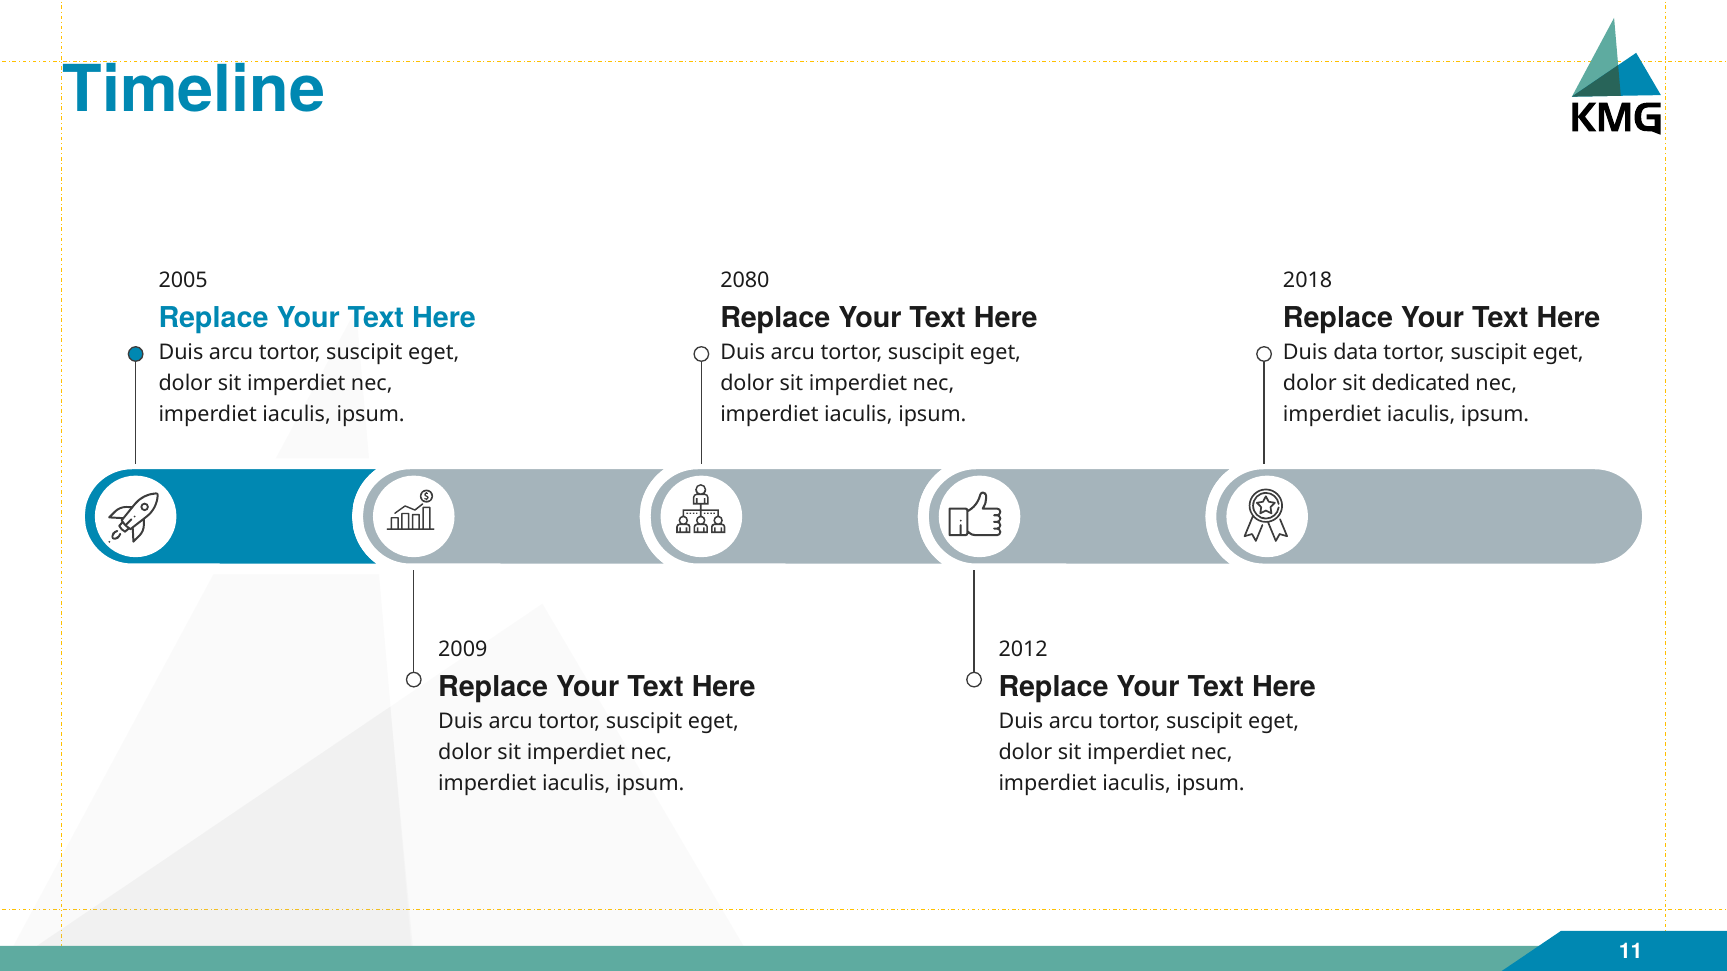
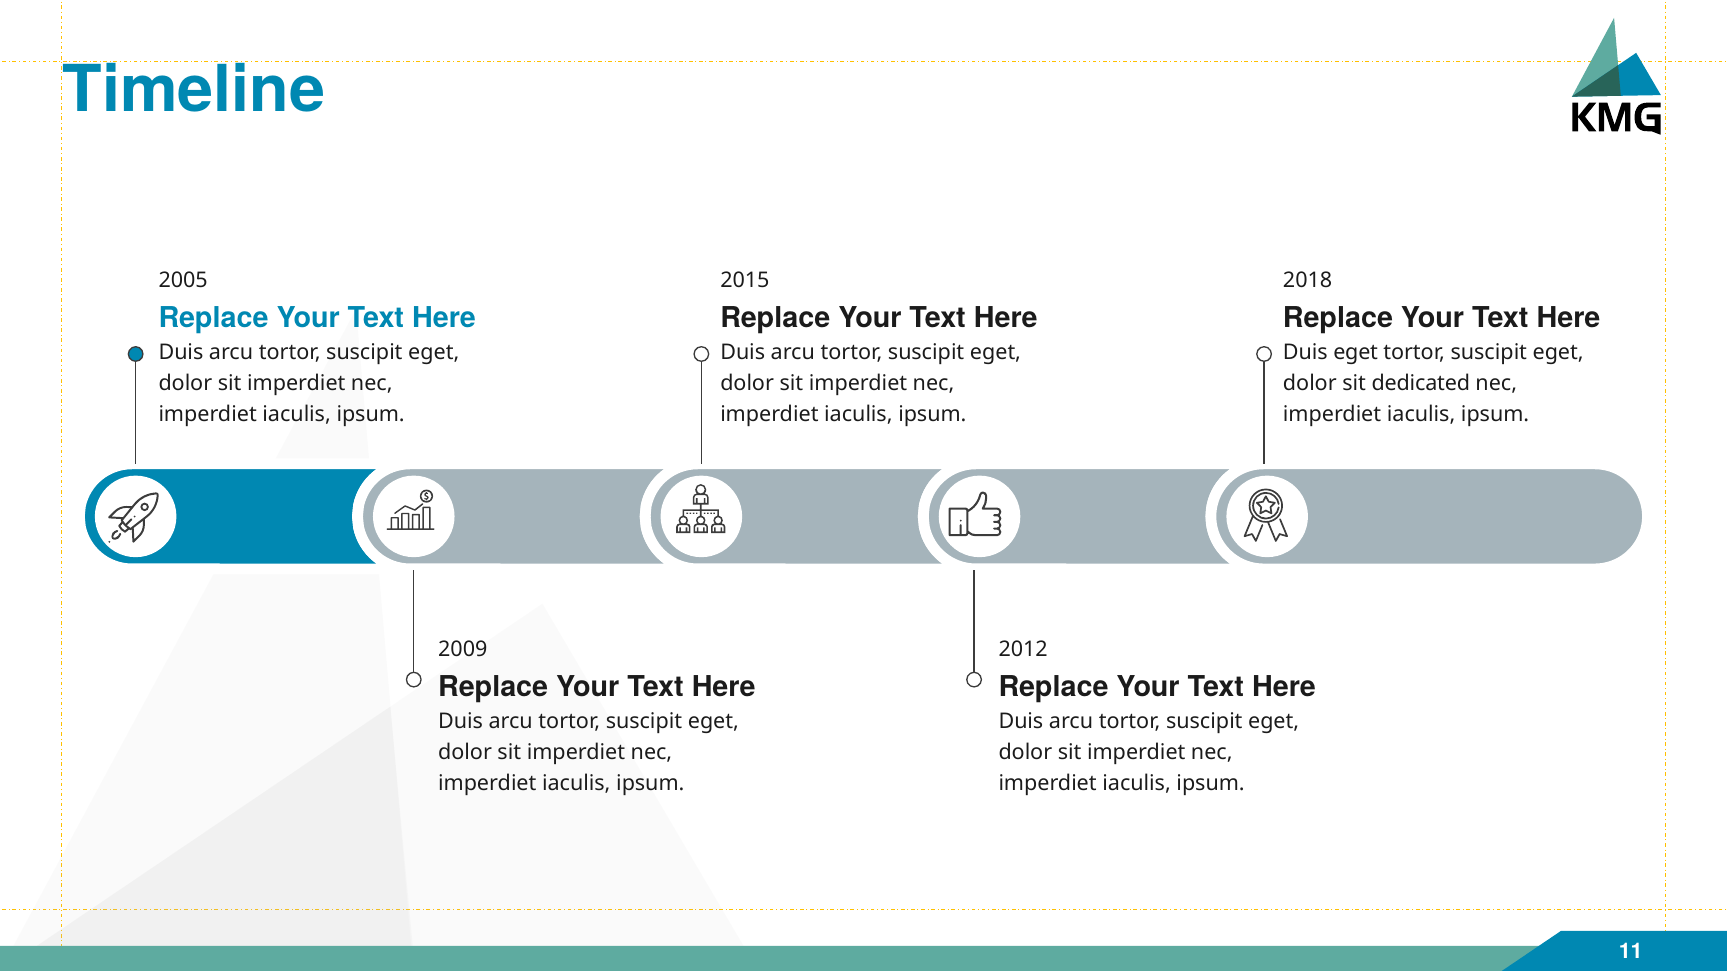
2080: 2080 -> 2015 (745, 280)
Duis data: data -> eget (1356, 353)
